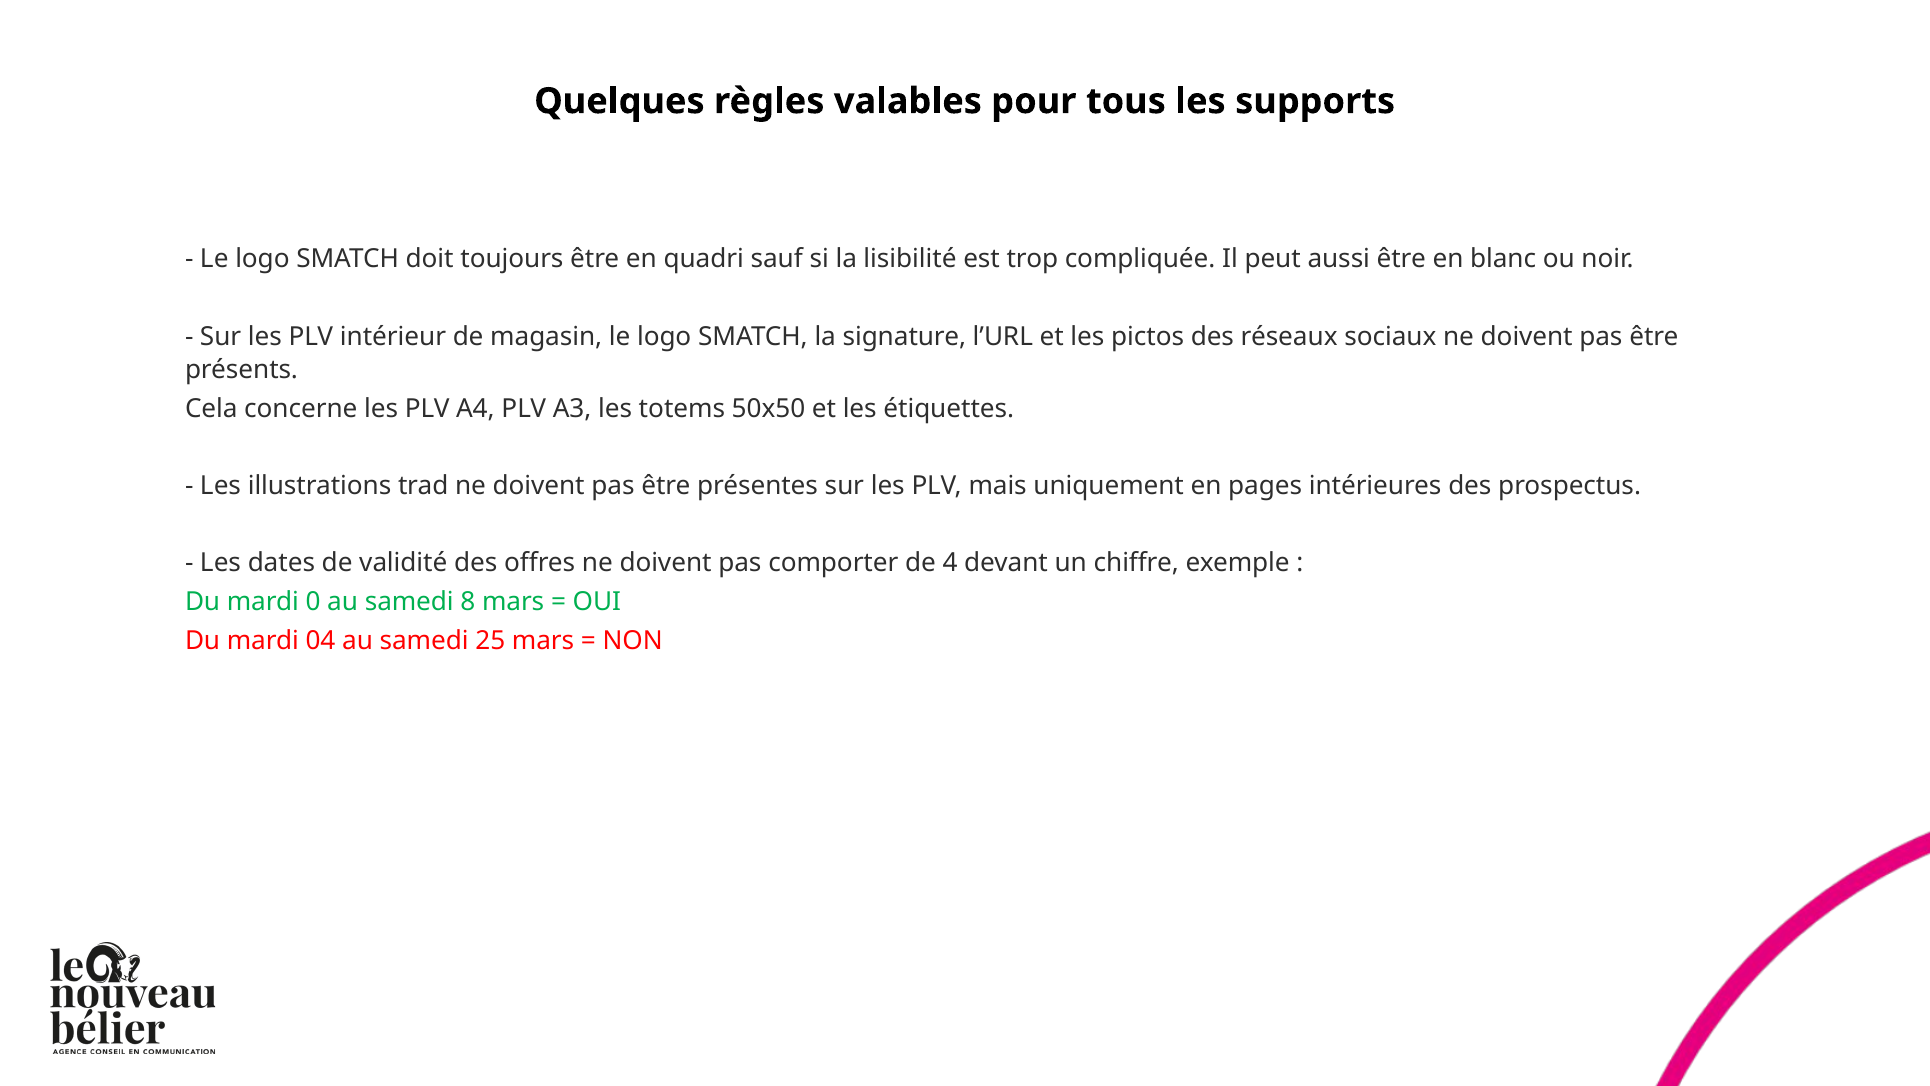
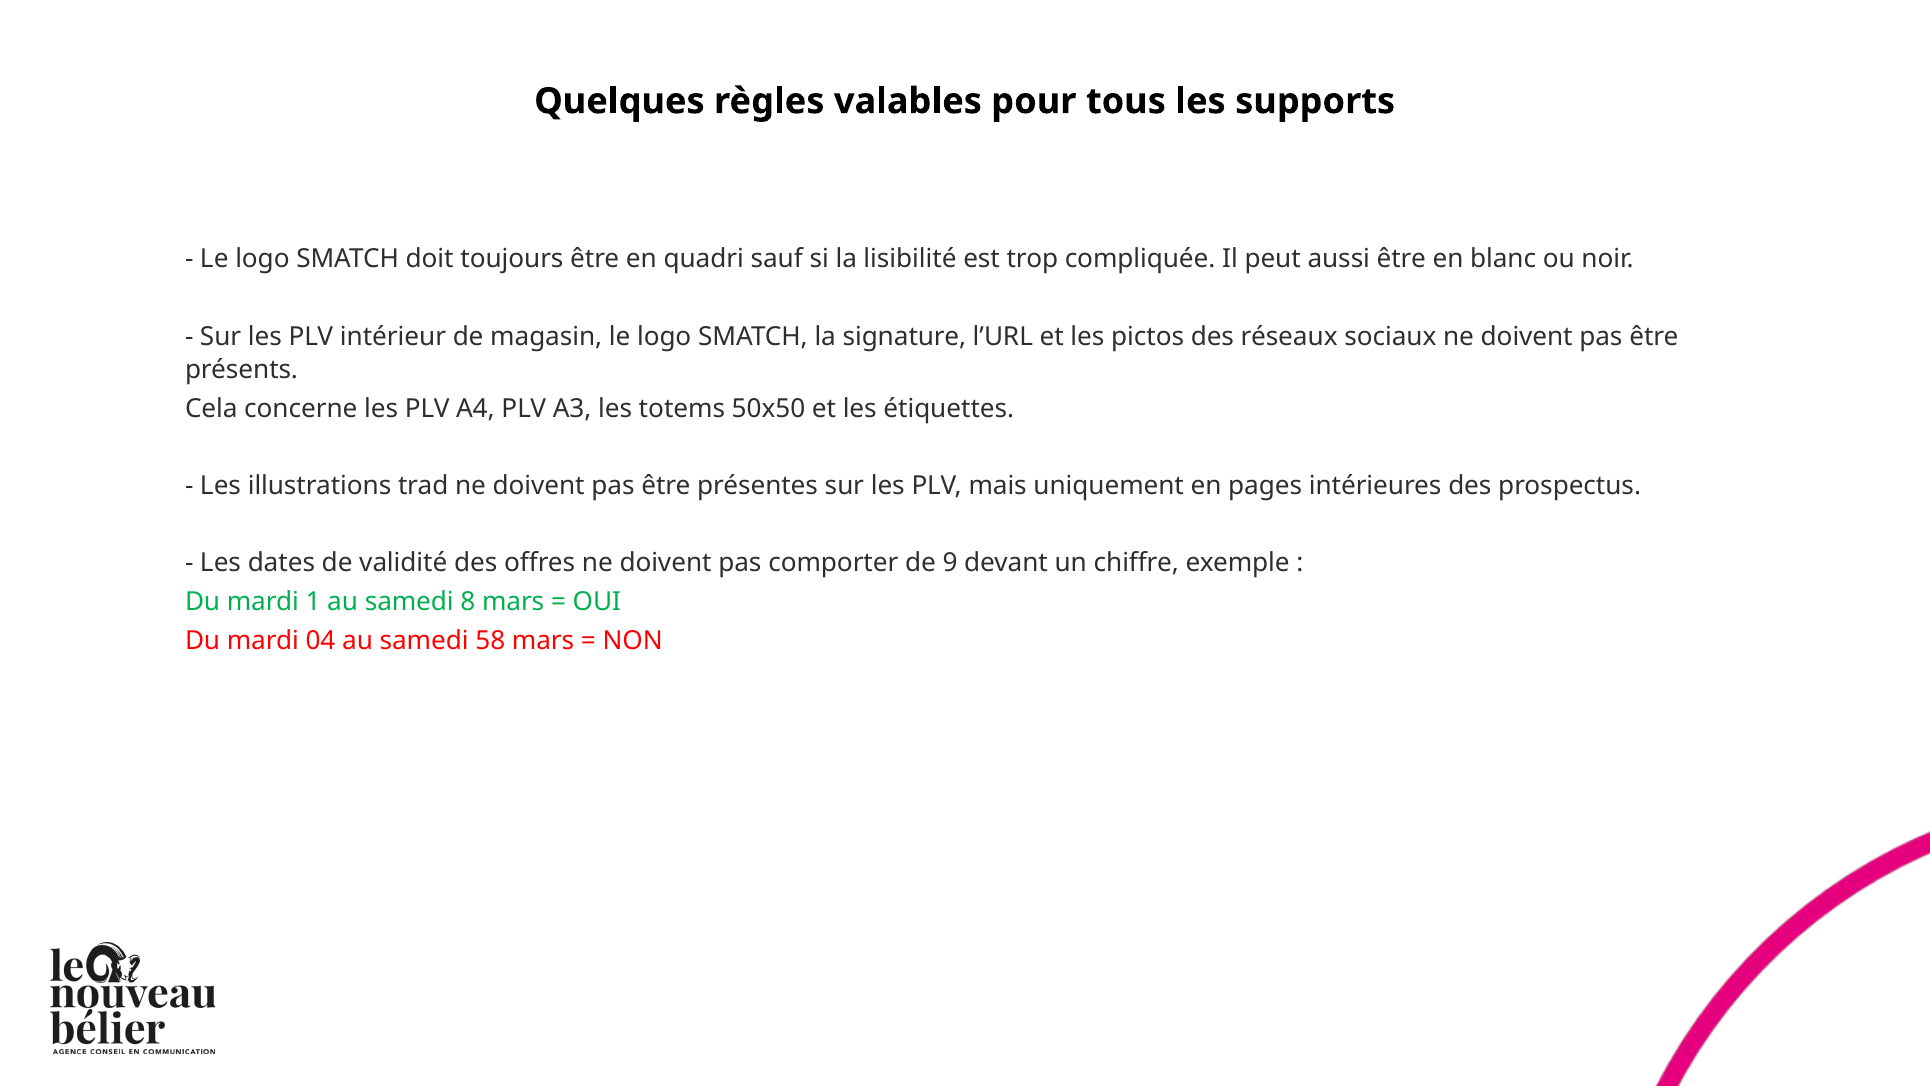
4: 4 -> 9 (950, 563)
0: 0 -> 1 (313, 602)
25: 25 -> 58 (490, 640)
